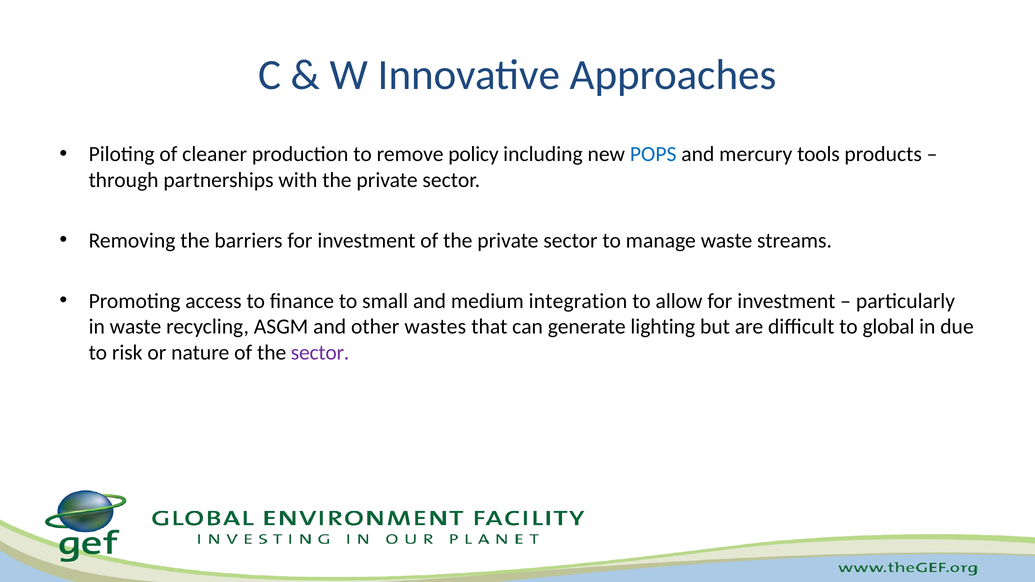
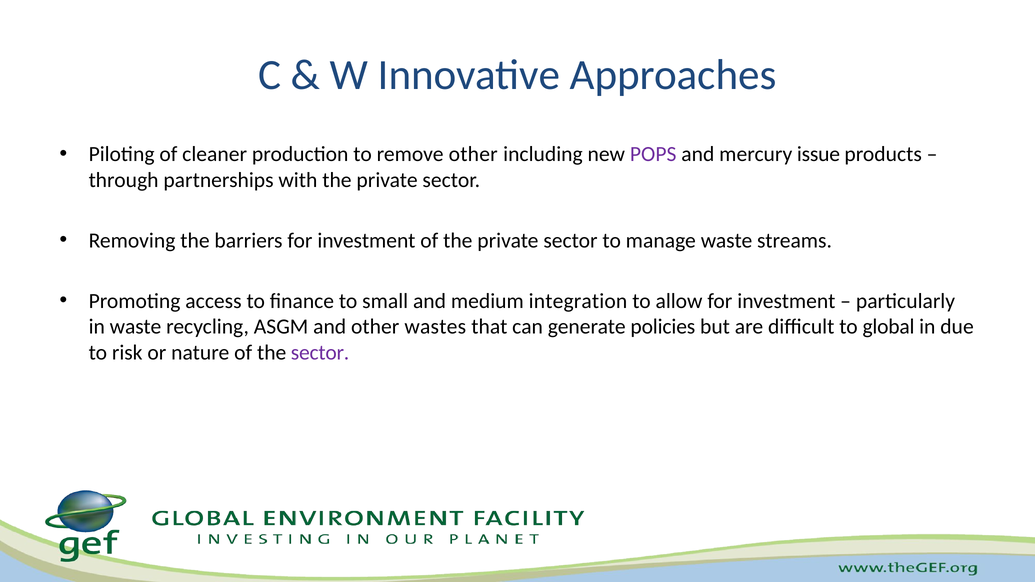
remove policy: policy -> other (473, 154)
POPS colour: blue -> purple (653, 154)
tools: tools -> issue (818, 154)
lighting: lighting -> policies (663, 327)
